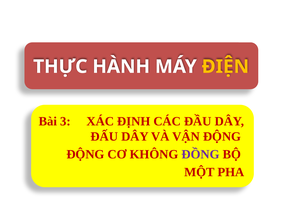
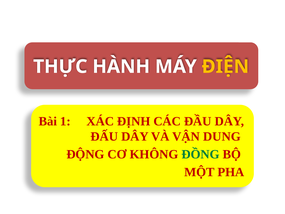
3: 3 -> 1 (65, 121)
VẬN ĐỘNG: ĐỘNG -> DUNG (222, 136)
ĐỒNG colour: purple -> green (200, 154)
